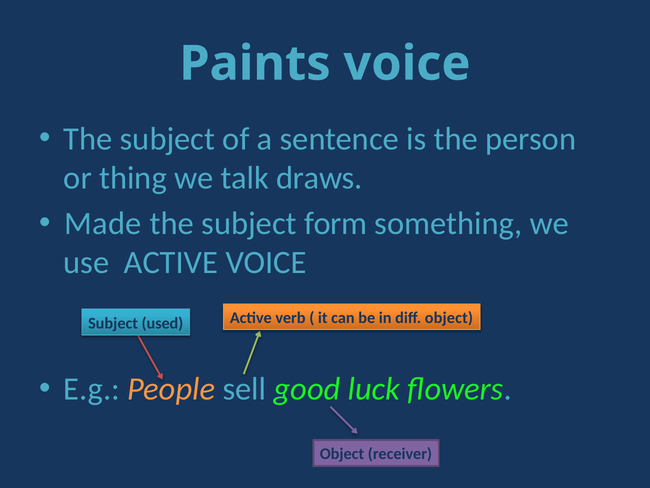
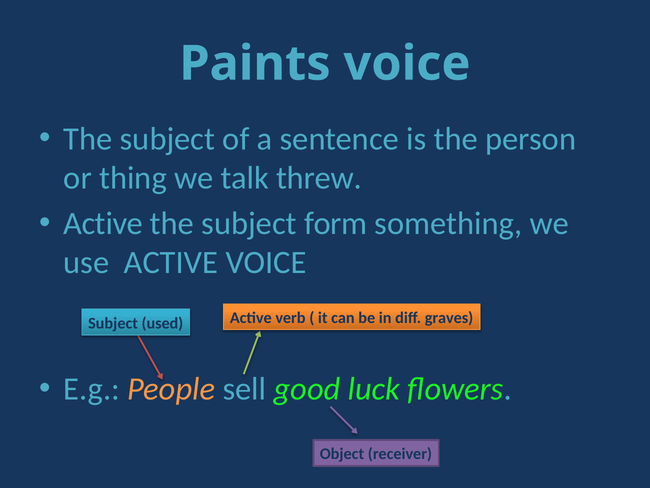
draws: draws -> threw (319, 178)
Made: Made -> Active (103, 223)
diff object: object -> graves (449, 317)
